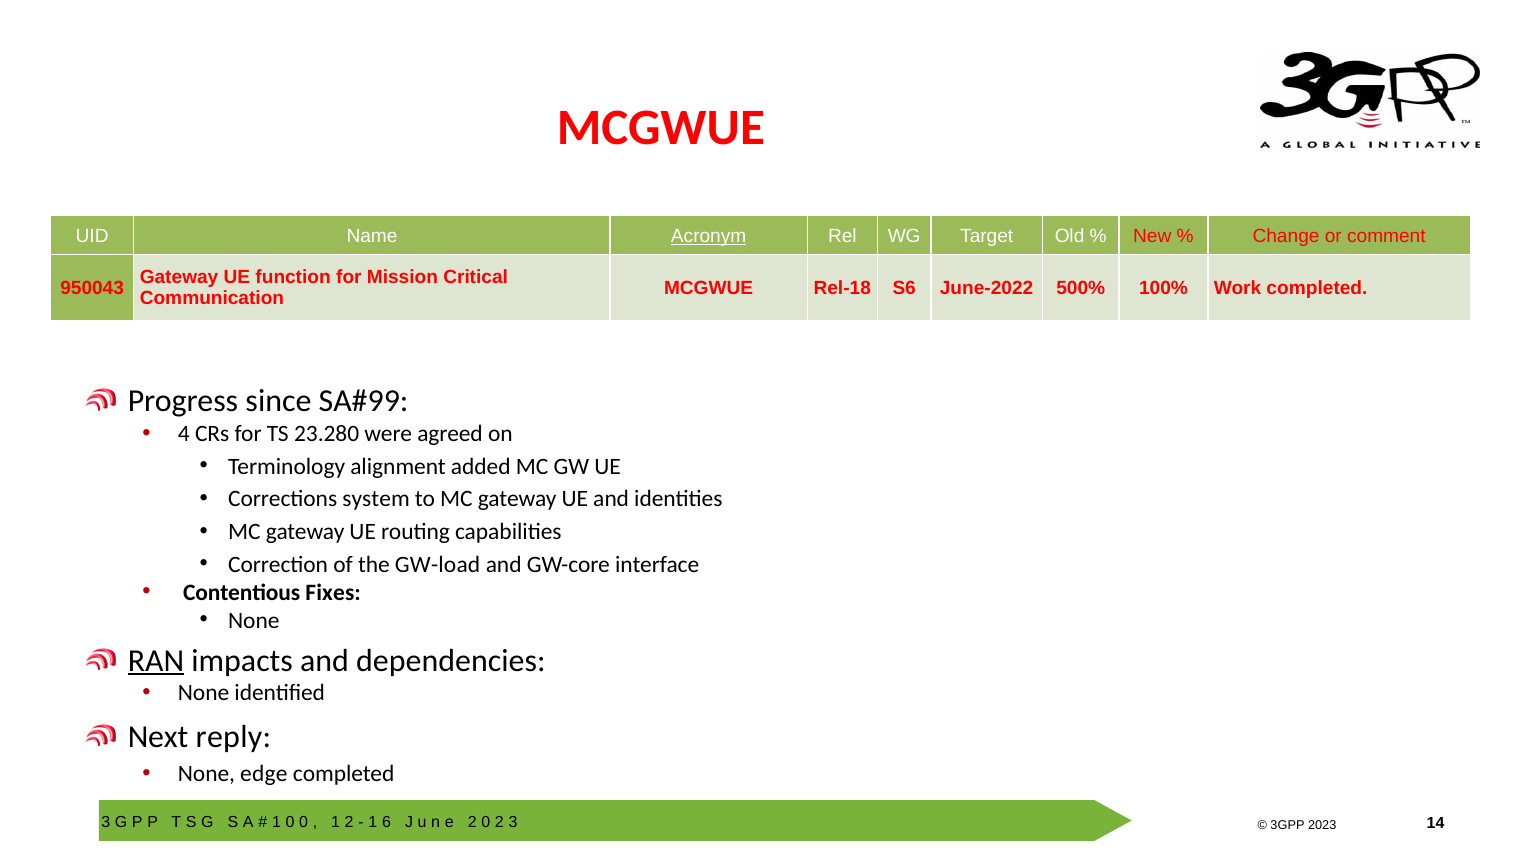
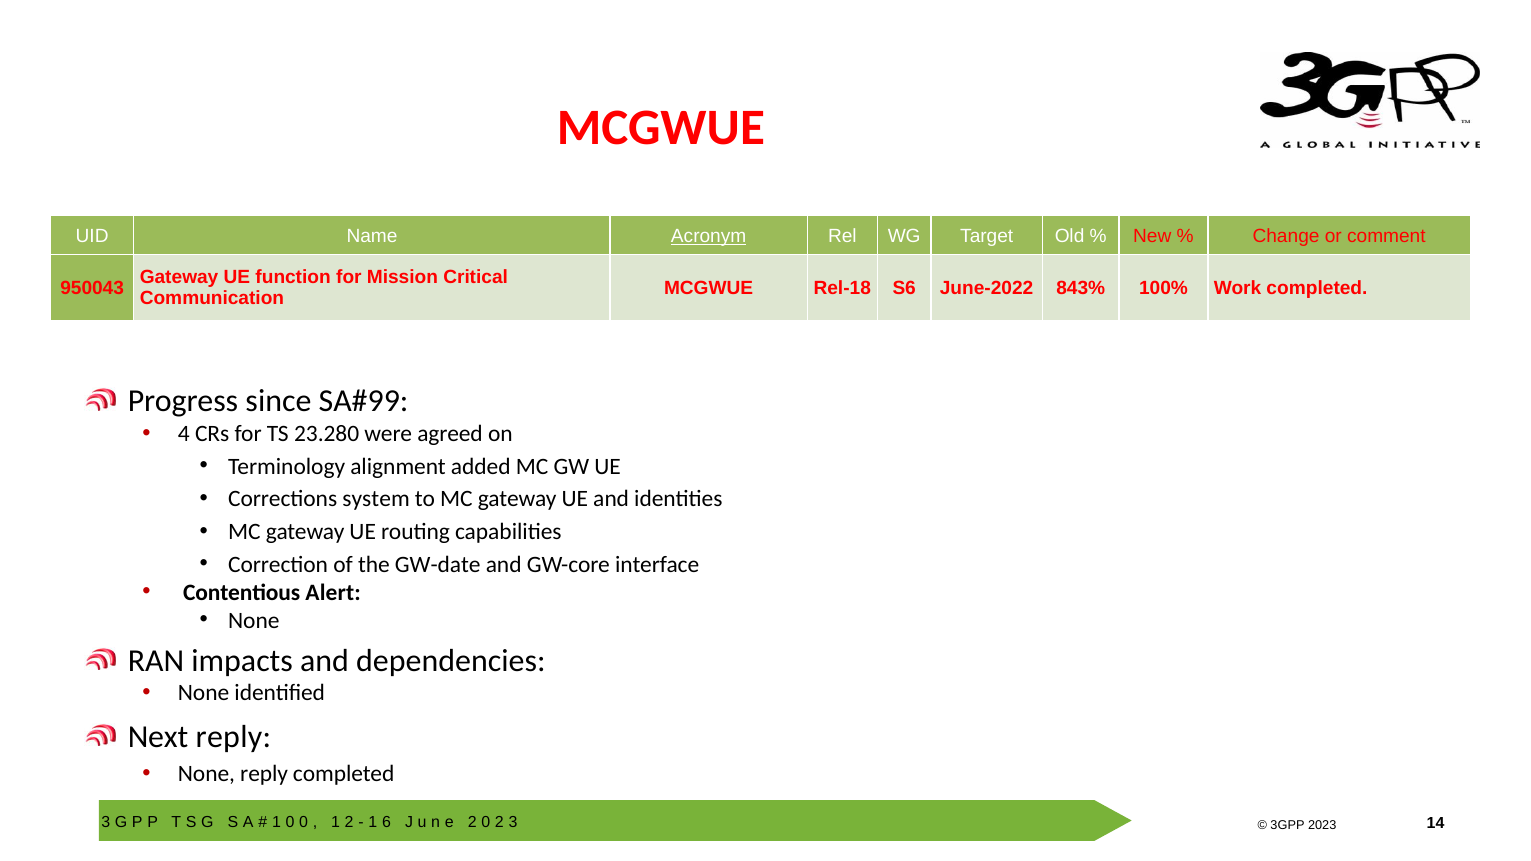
500%: 500% -> 843% (1081, 289)
GW-load: GW-load -> GW-date (438, 565)
Fixes: Fixes -> Alert (333, 593)
RAN underline: present -> none (156, 661)
None edge: edge -> reply (264, 774)
